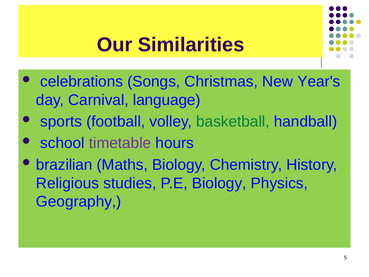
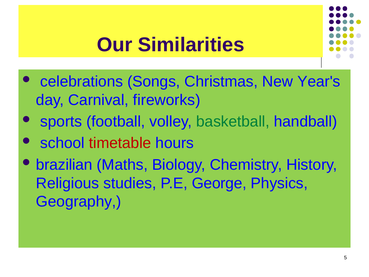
language: language -> fireworks (167, 100)
timetable colour: purple -> red (120, 143)
P.E Biology: Biology -> George (219, 183)
